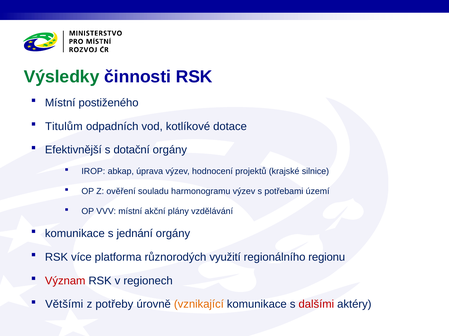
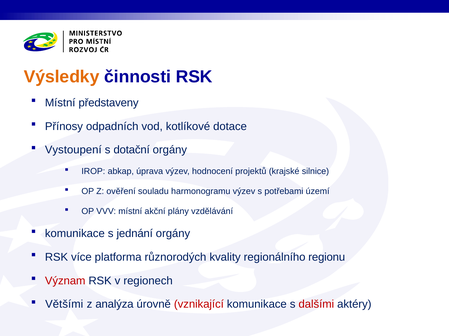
Výsledky colour: green -> orange (62, 77)
postiženého: postiženého -> představeny (109, 103)
Titulům: Titulům -> Přínosy (64, 127)
Efektivnější: Efektivnější -> Vystoupení (73, 150)
využití: využití -> kvality (225, 258)
potřeby: potřeby -> analýza (114, 305)
vznikající colour: orange -> red (199, 305)
